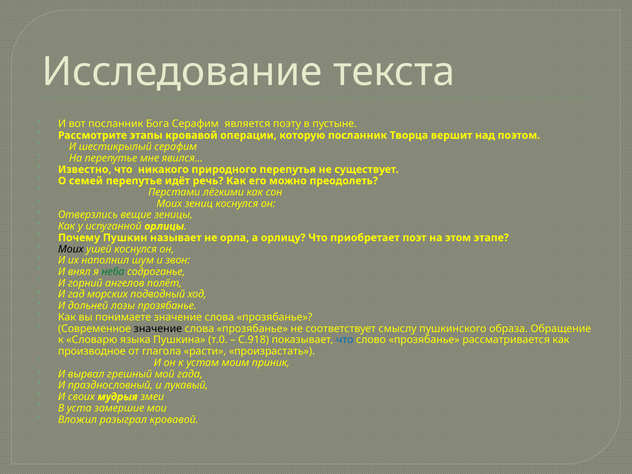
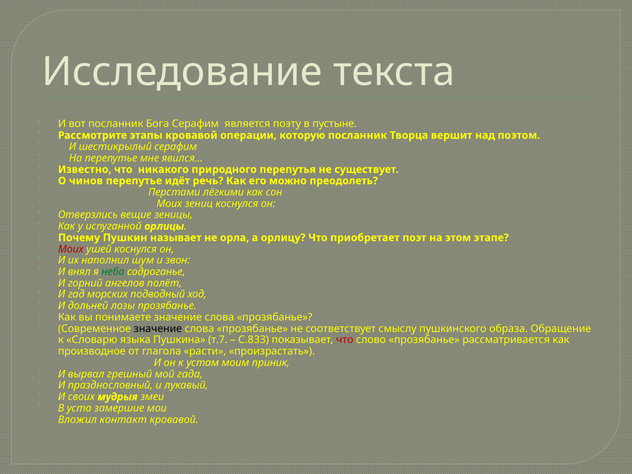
семей: семей -> чинов (86, 181)
Моих colour: black -> red (71, 249)
т.0: т.0 -> т.7 (218, 340)
С.918: С.918 -> С.833 (254, 340)
что colour: blue -> red (345, 340)
разыграл: разыграл -> контакт (123, 420)
